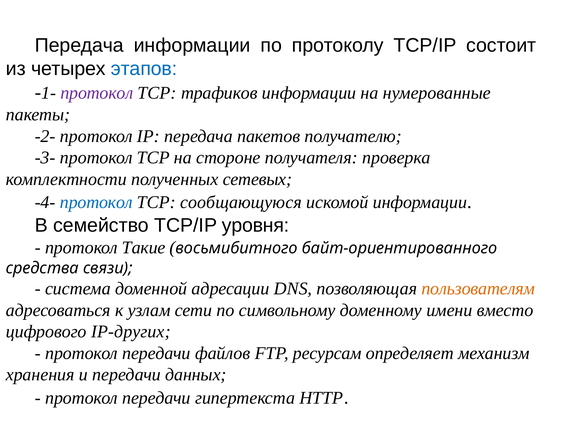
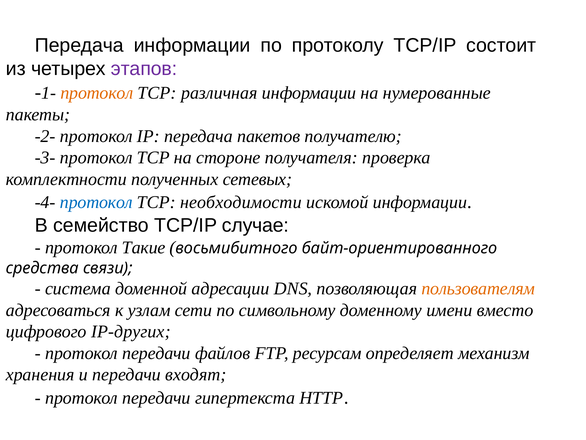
этапов colour: blue -> purple (144, 69)
протокол colour: purple -> orange (97, 93)
трафиков: трафиков -> различная (219, 93)
сообщающуюся: сообщающуюся -> необходимости (241, 202)
уровня: уровня -> случае (256, 225)
данных: данных -> входят (196, 374)
